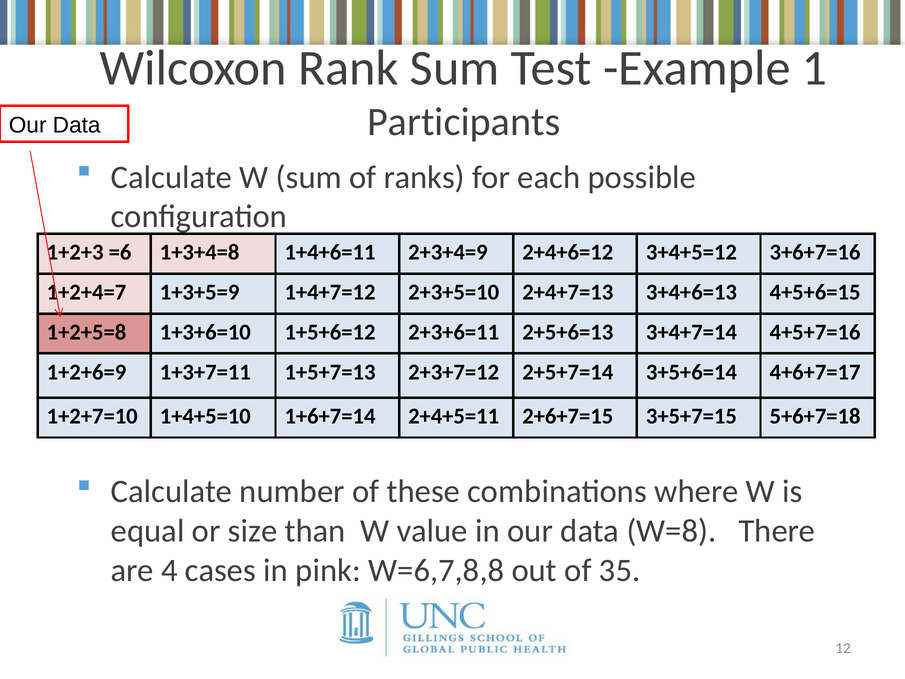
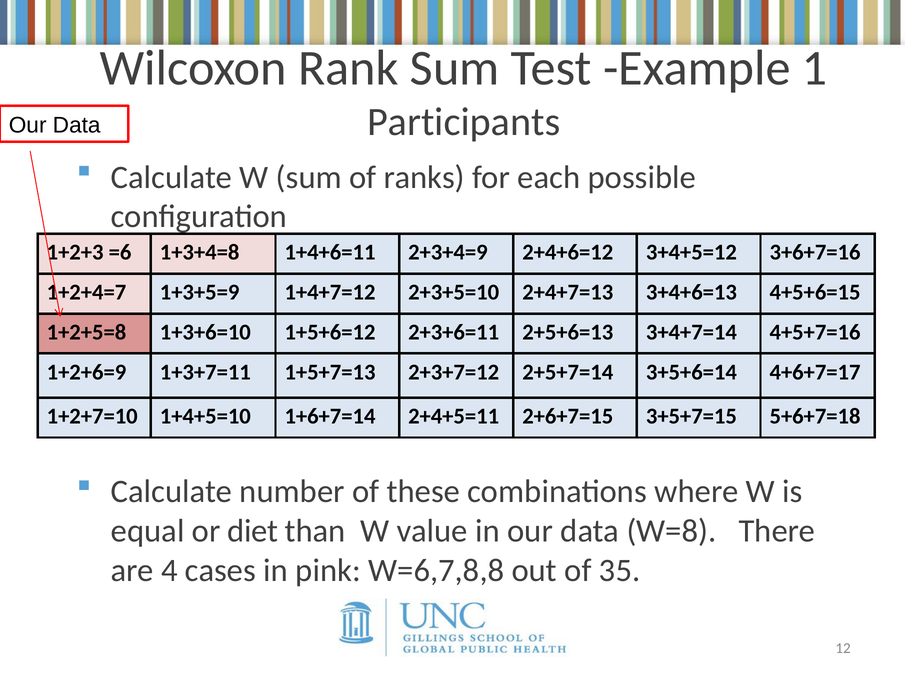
size: size -> diet (253, 531)
